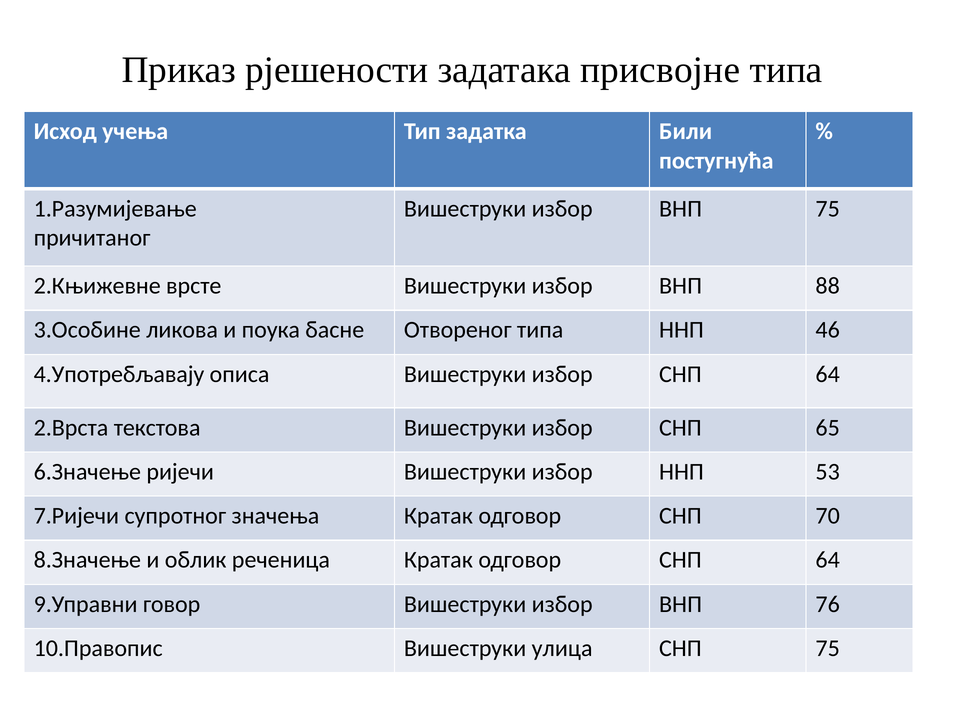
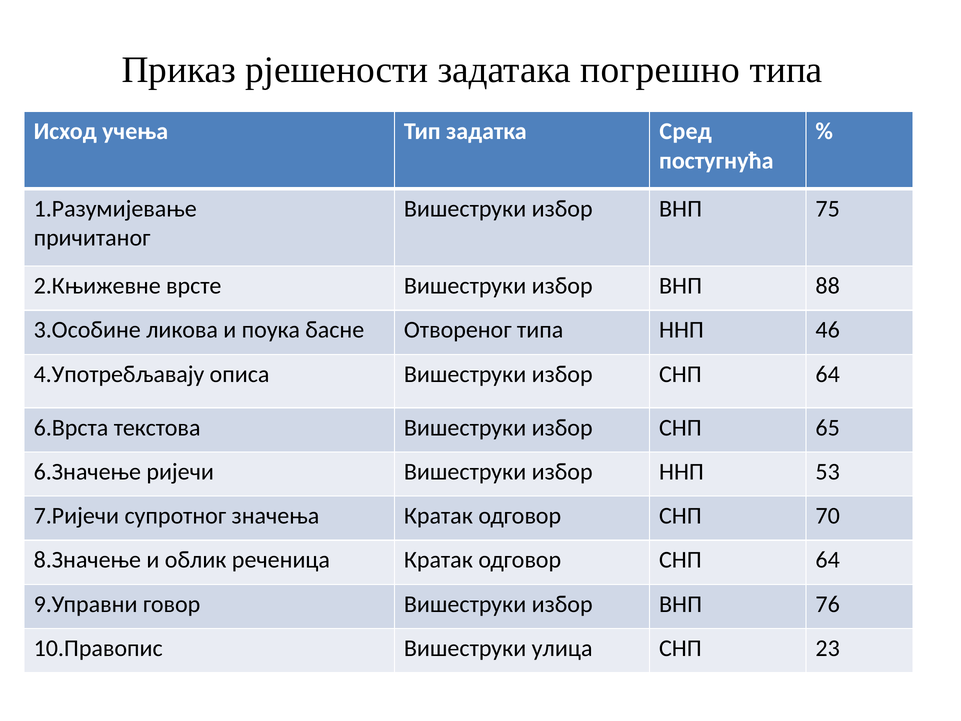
присвојне: присвојне -> погрешно (660, 70)
Били: Били -> Сред (686, 131)
2.Врста: 2.Врста -> 6.Врста (71, 427)
СНП 75: 75 -> 23 (828, 648)
